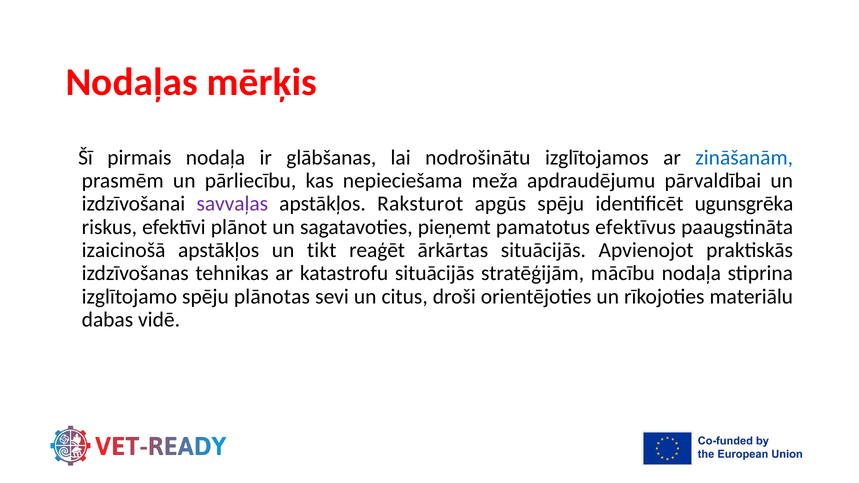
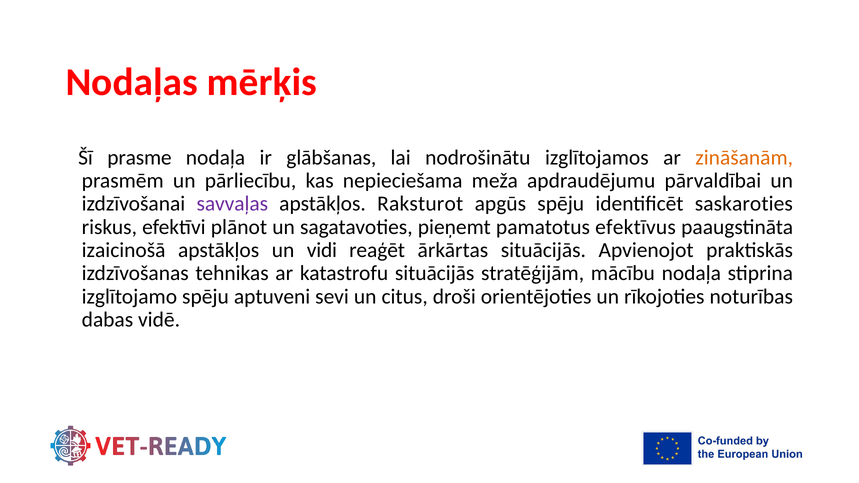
pirmais: pirmais -> prasme (139, 158)
zināšanām colour: blue -> orange (744, 158)
ugunsgrēka: ugunsgrēka -> saskaroties (744, 204)
tikt: tikt -> vidi (322, 250)
plānotas: plānotas -> aptuveni (272, 297)
materiālu: materiālu -> noturības (751, 297)
